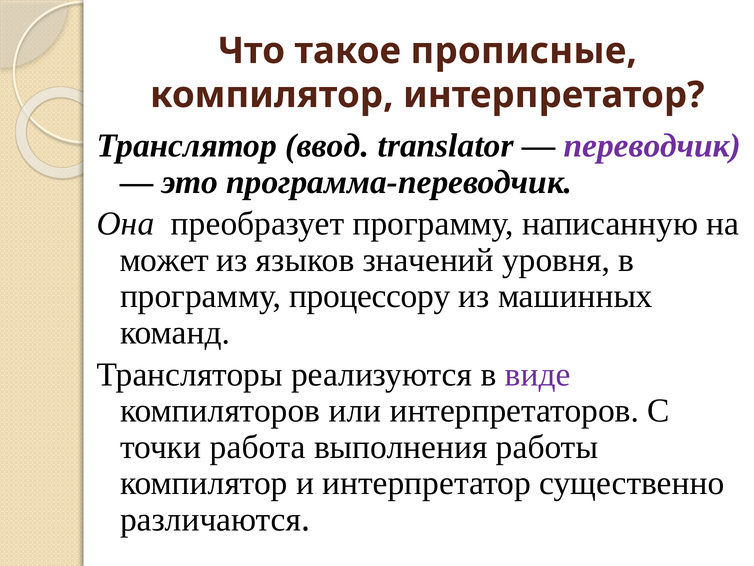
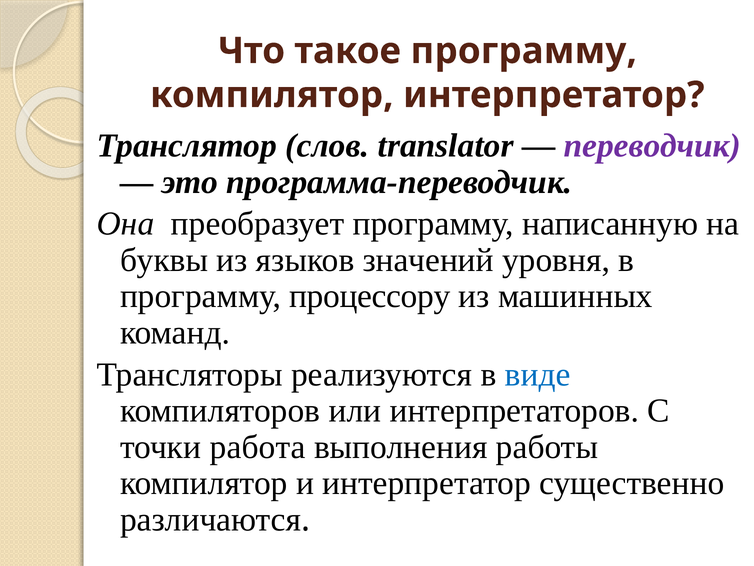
такое прописные: прописные -> программу (524, 51)
ввод: ввод -> слов (327, 146)
может: может -> буквы (164, 260)
виде colour: purple -> blue (538, 374)
